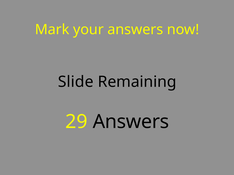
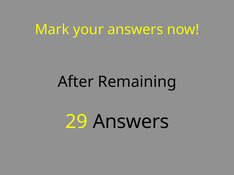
Slide: Slide -> After (76, 82)
